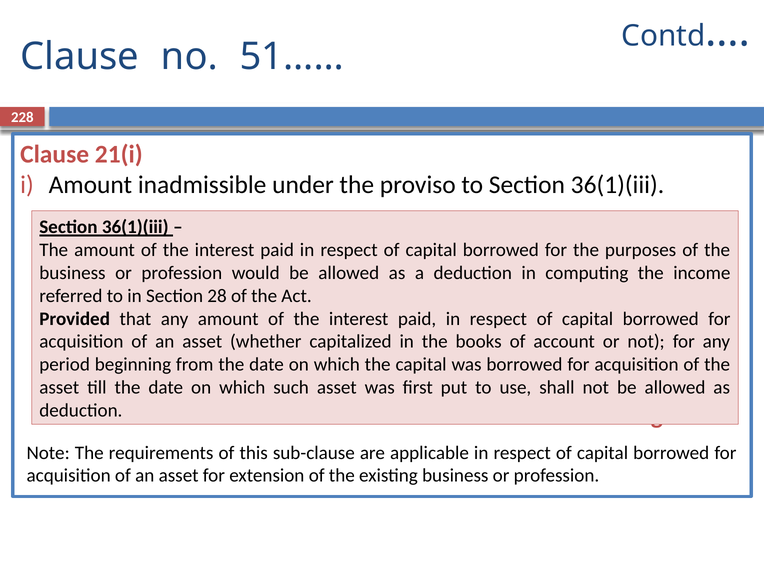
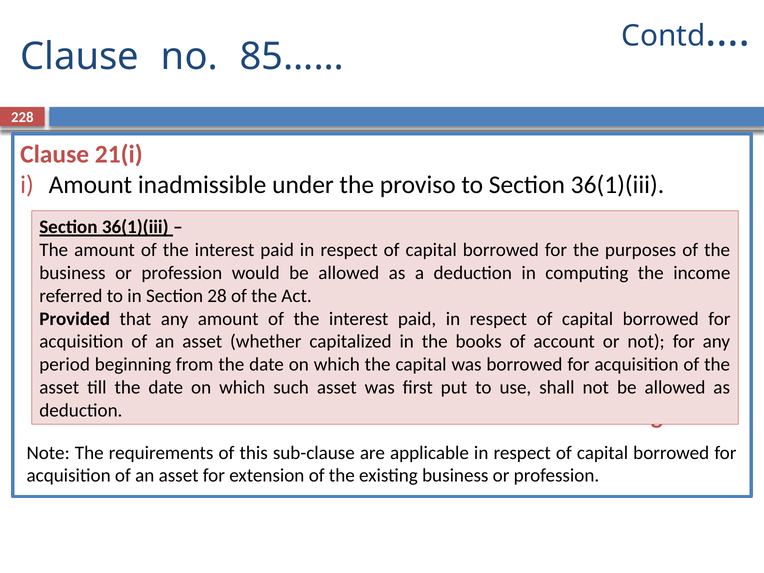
51……: 51…… -> 85…… (292, 57)
